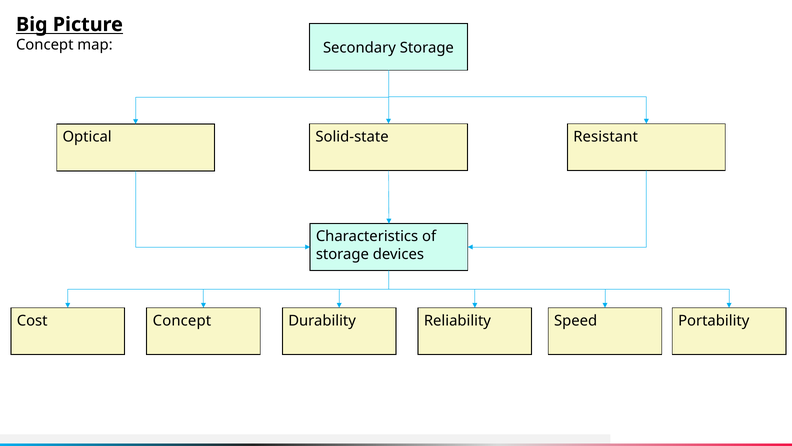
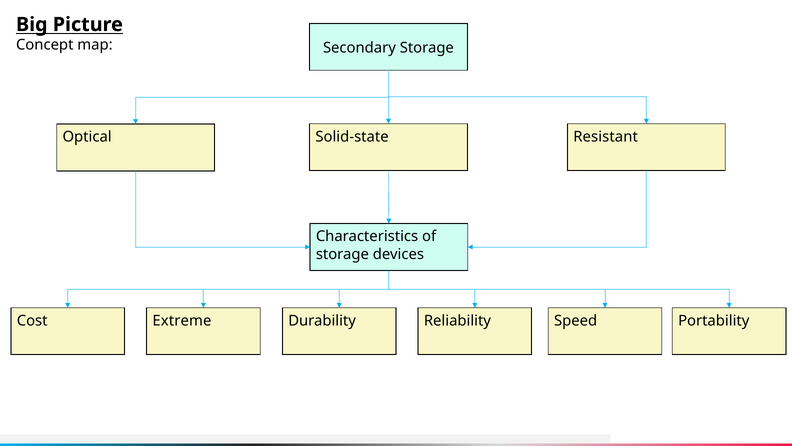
Cost Concept: Concept -> Extreme (182, 320)
